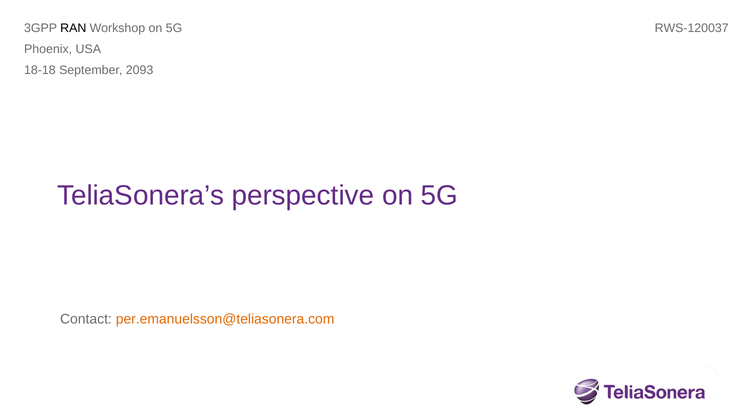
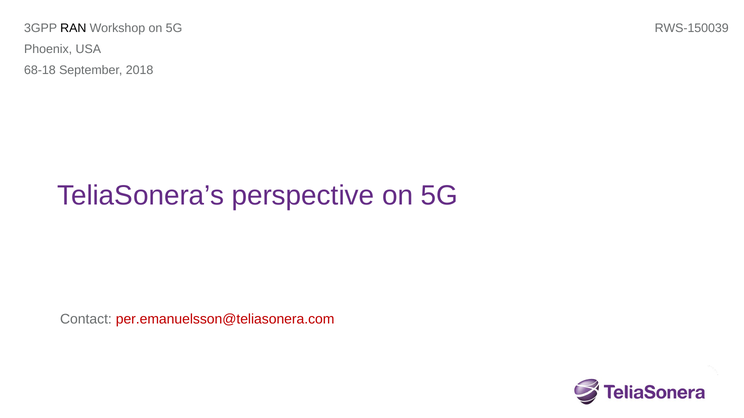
RWS-120037: RWS-120037 -> RWS-150039 (692, 28)
18-18: 18-18 -> 68-18 (40, 70)
2093: 2093 -> 2018 (140, 70)
per.emanuelsson@teliasonera.com colour: orange -> red (225, 320)
